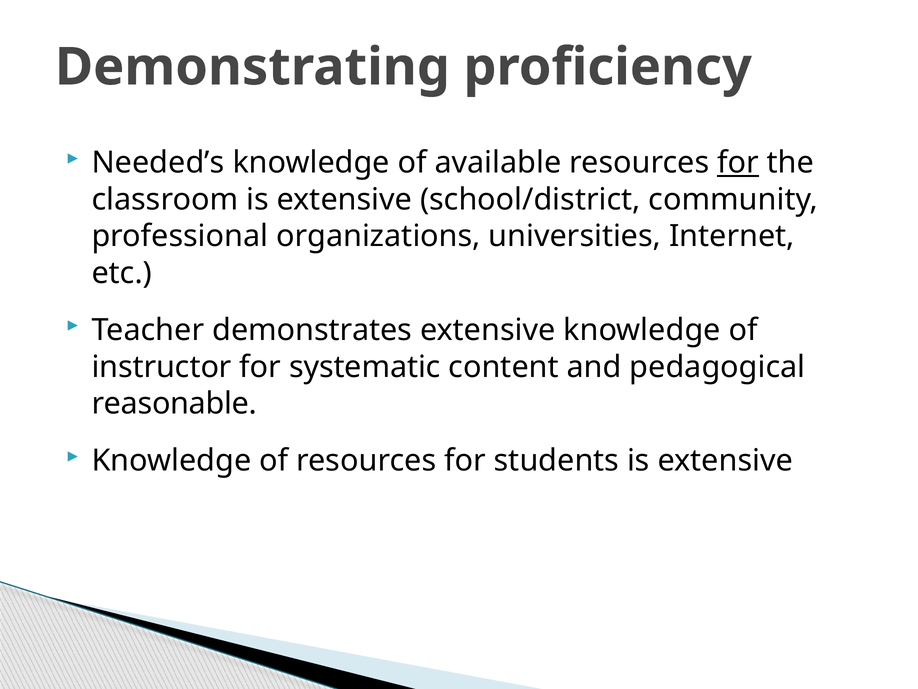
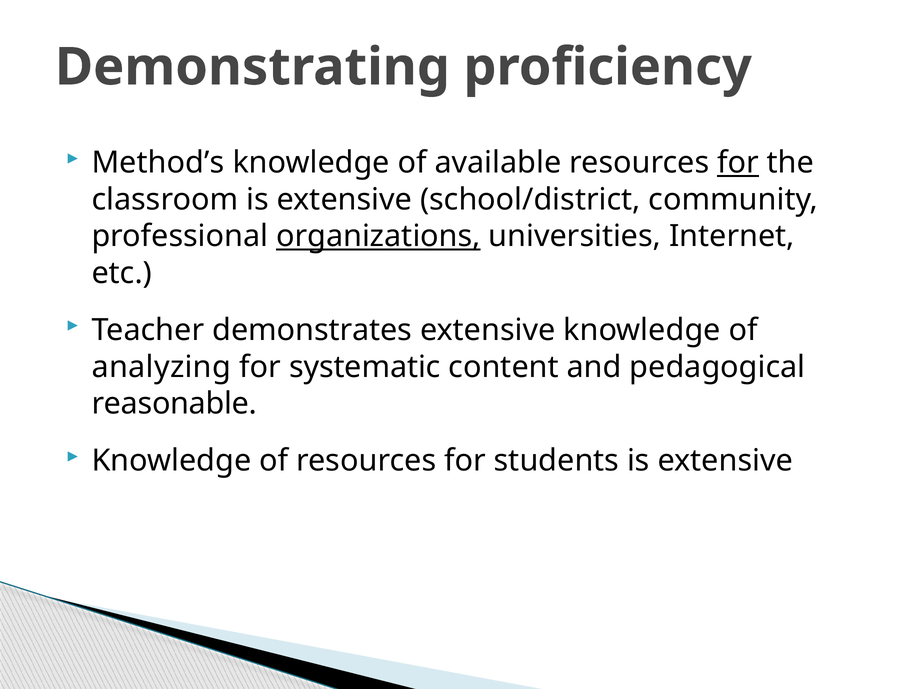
Needed’s: Needed’s -> Method’s (158, 163)
organizations underline: none -> present (378, 236)
instructor: instructor -> analyzing (161, 367)
